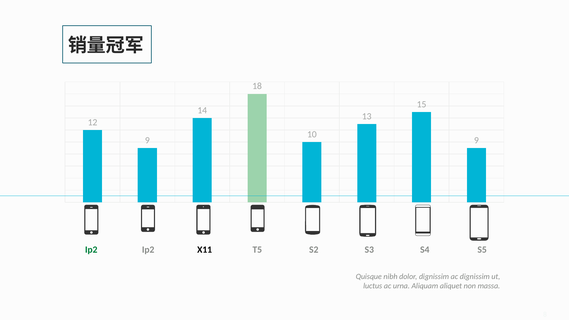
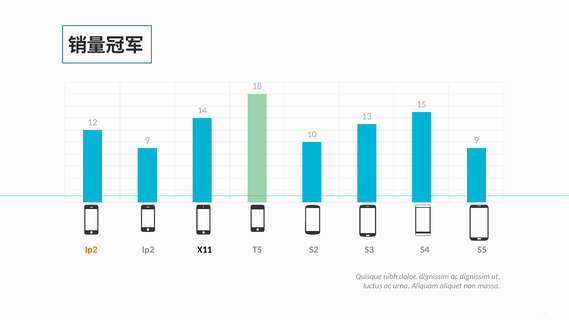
Ip2 colour: green -> orange (91, 250)
